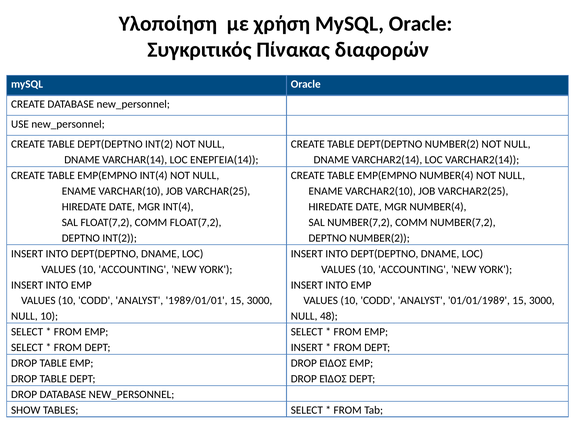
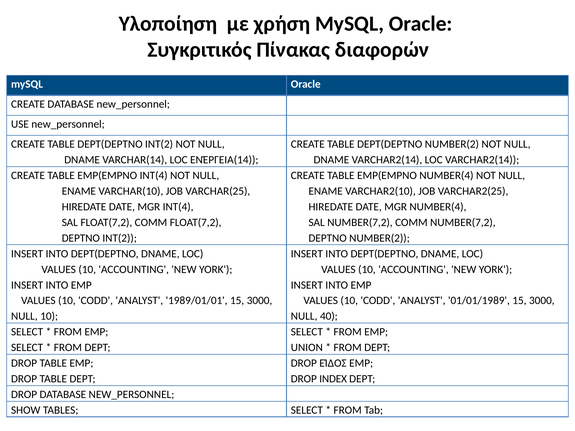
48: 48 -> 40 (329, 316)
INSERT: INSERT -> UNION (307, 348)
ΕΊΔΟΣ: ΕΊΔΟΣ -> INDEX (333, 379)
